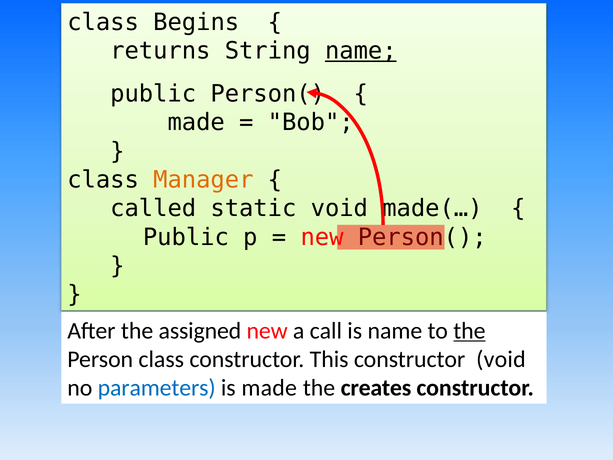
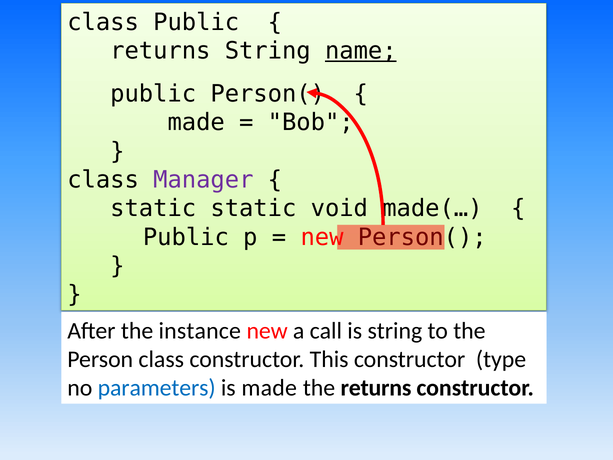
class Begins: Begins -> Public (196, 22)
Manager colour: orange -> purple (203, 180)
called: called -> static (153, 208)
assigned: assigned -> instance (200, 331)
is name: name -> string (395, 331)
the underline: present -> none (469, 331)
constructor void: void -> type (501, 359)
the creates: creates -> returns (376, 388)
